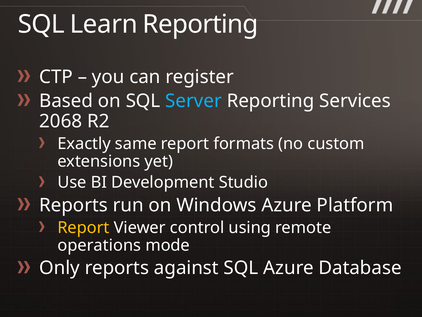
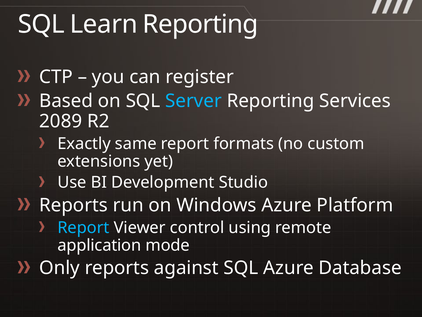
2068: 2068 -> 2089 (61, 121)
Report colour: yellow -> light blue (84, 227)
operations: operations -> application (99, 245)
